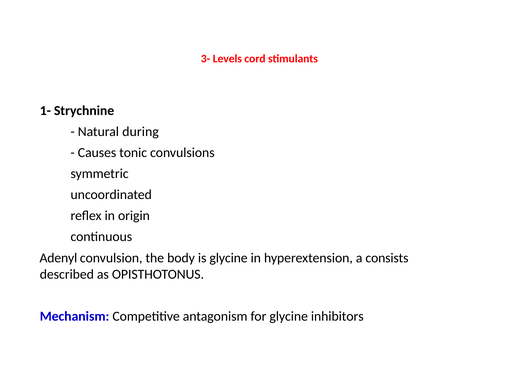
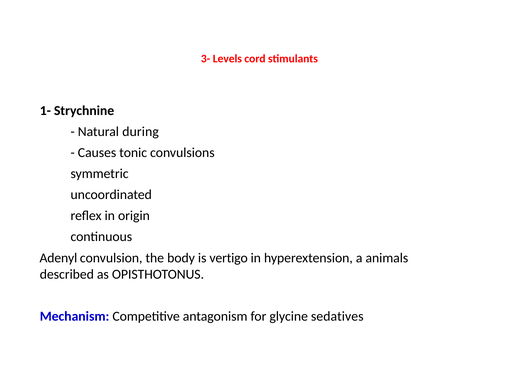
is glycine: glycine -> vertigo (229, 258)
consists: consists -> animals (387, 258)
inhibitors: inhibitors -> sedatives (337, 317)
